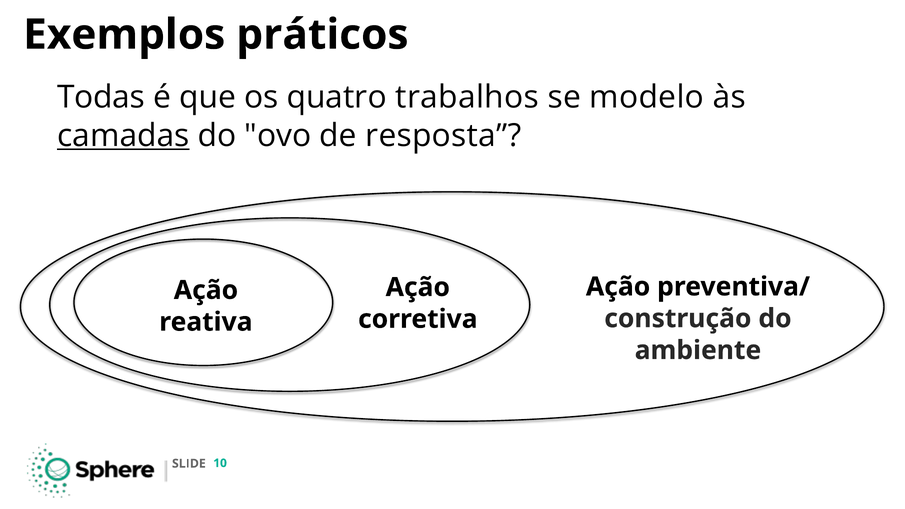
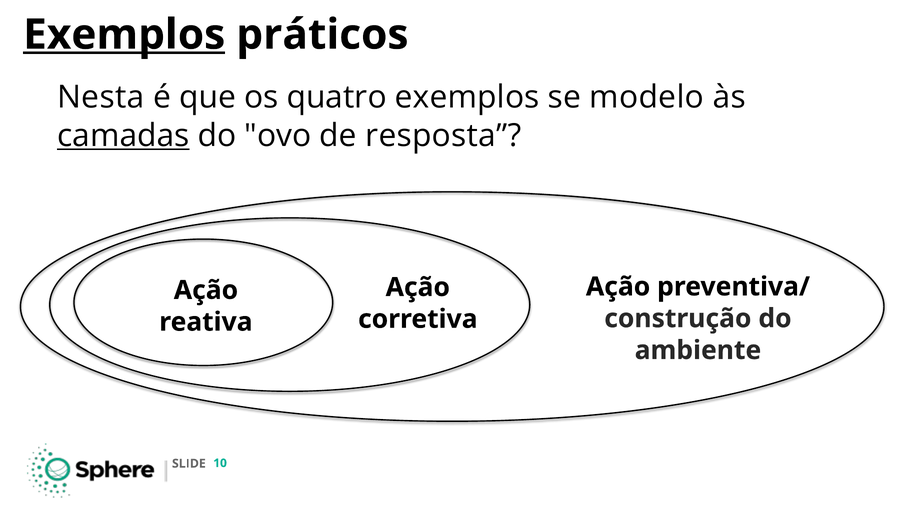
Exemplos underline: none -> present (124, 35)
Todas: Todas -> Nesta (101, 97)
quatro trabalhos: trabalhos -> exemplos (467, 97)
